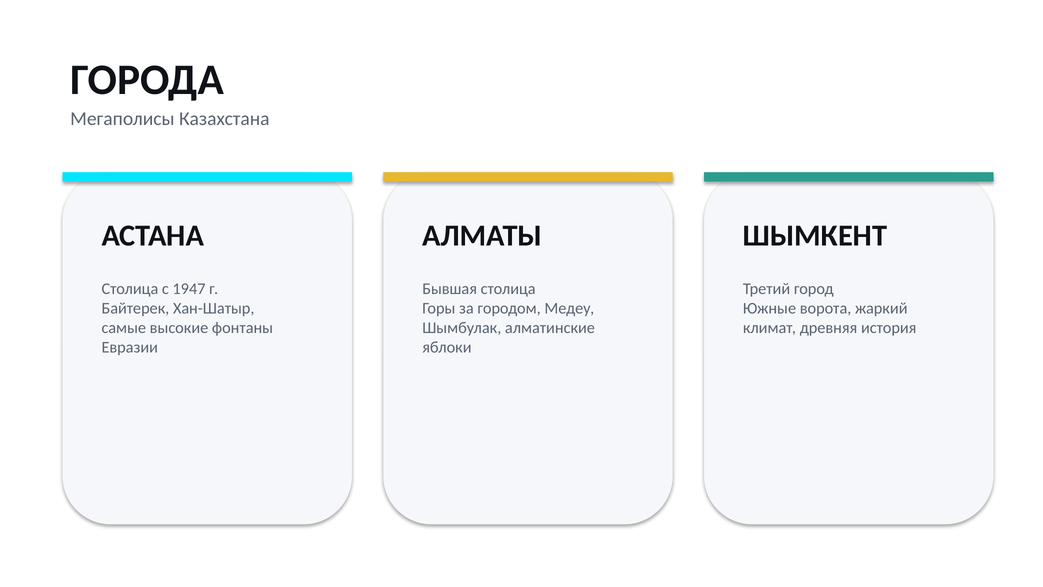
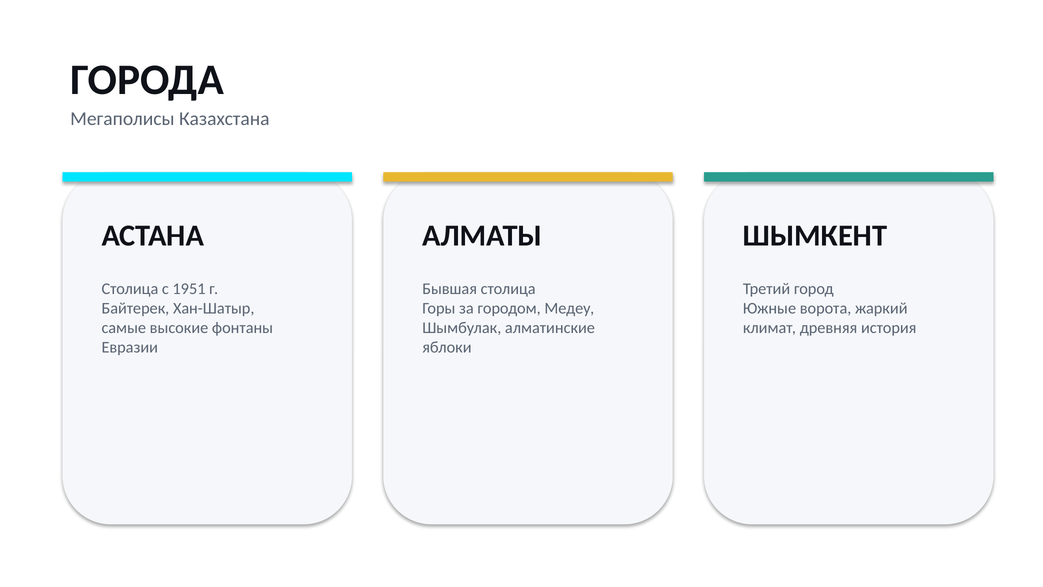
1947: 1947 -> 1951 (189, 289)
